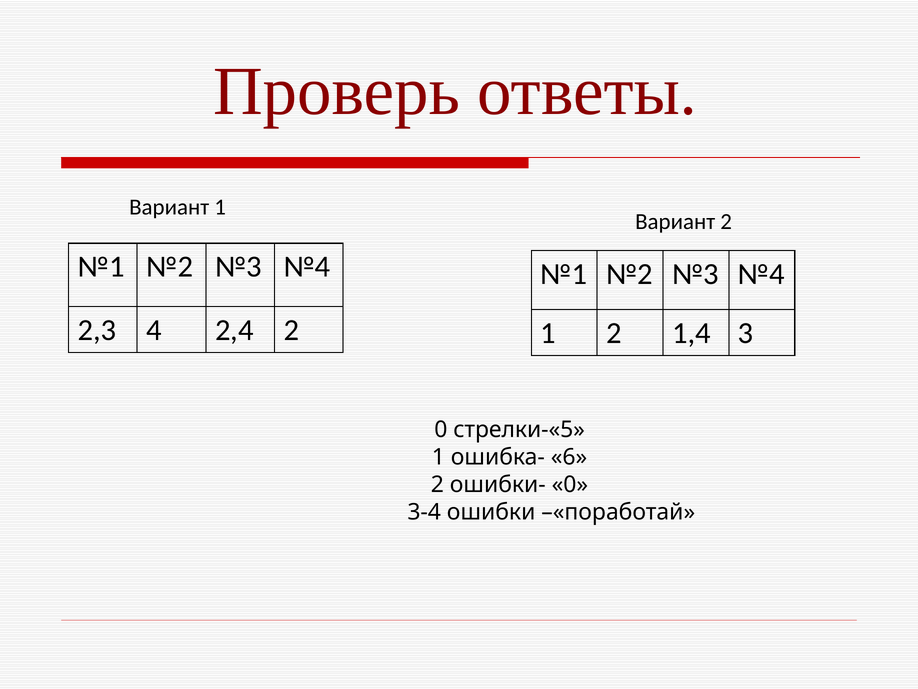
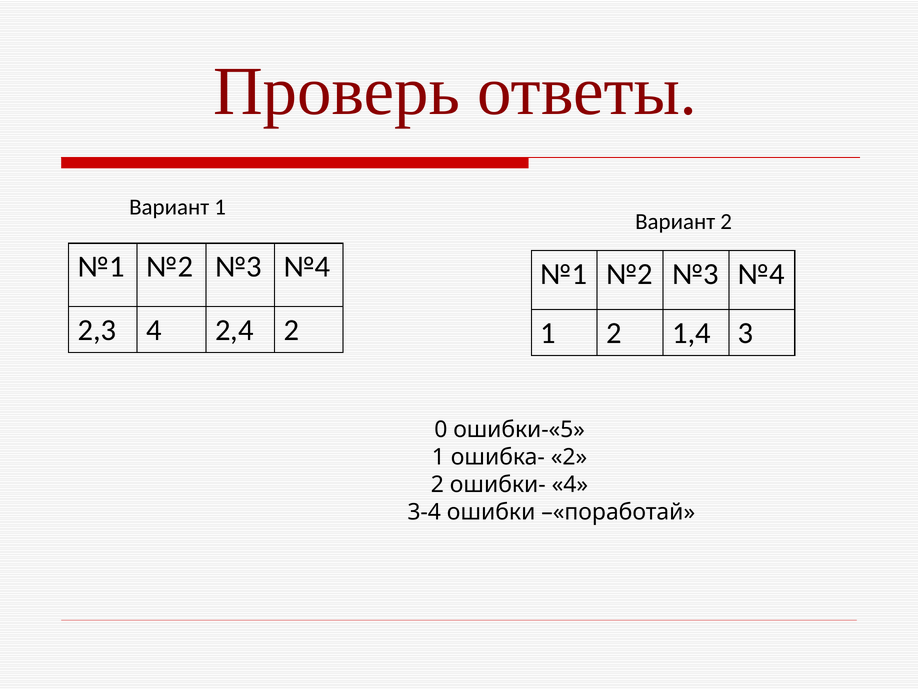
стрелки-«5: стрелки-«5 -> ошибки-«5 (519, 429)
ошибка- 6: 6 -> 2 (569, 457)
ошибки- 0: 0 -> 4 (570, 484)
